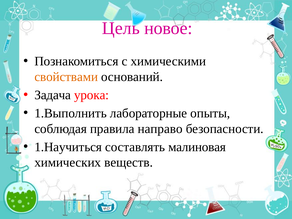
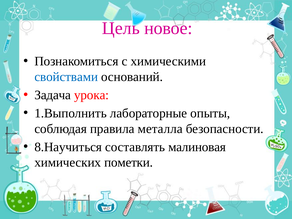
свойствами colour: orange -> blue (66, 77)
направо: направо -> металла (160, 129)
1.Научиться: 1.Научиться -> 8.Научиться (68, 147)
веществ: веществ -> пометки (129, 163)
